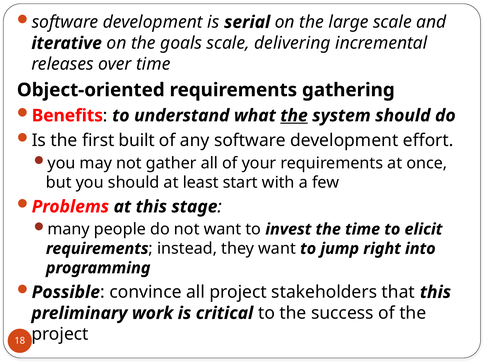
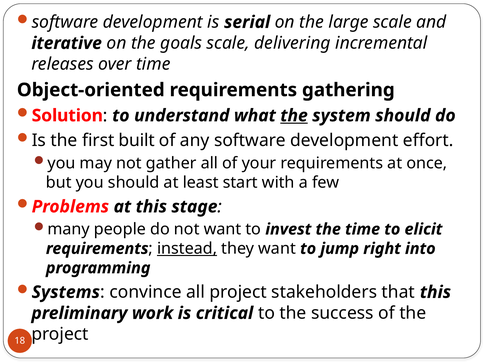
Benefits: Benefits -> Solution (67, 116)
instead underline: none -> present (187, 249)
Possible: Possible -> Systems (66, 292)
